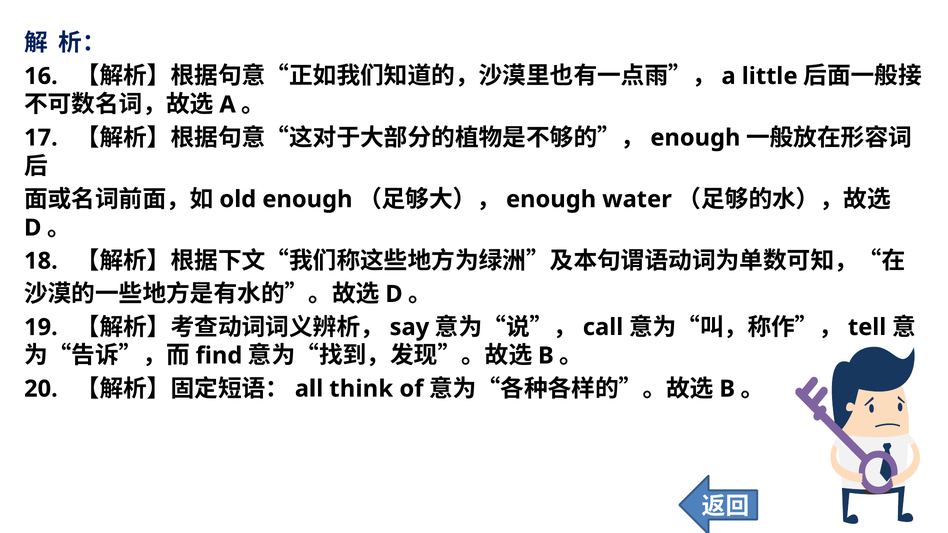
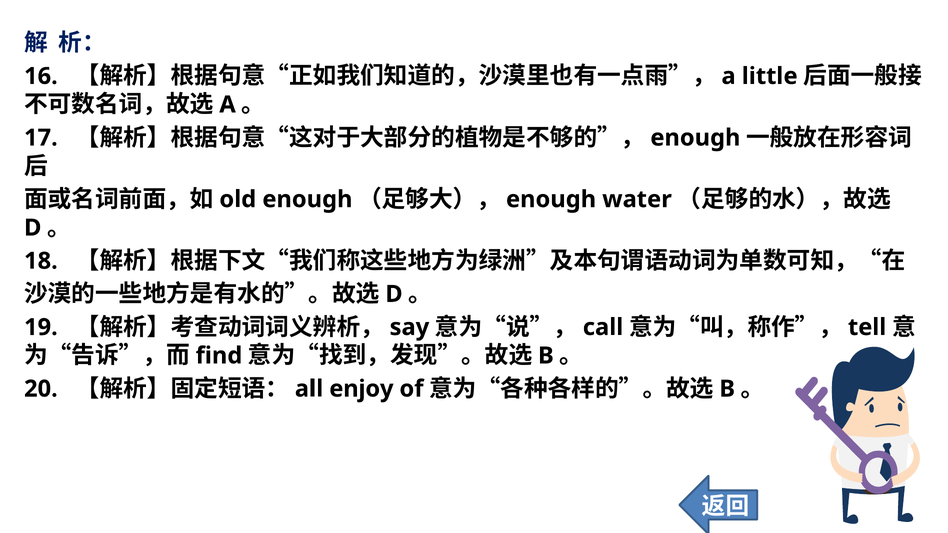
think: think -> enjoy (361, 389)
